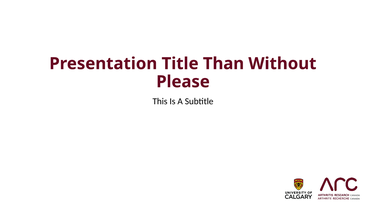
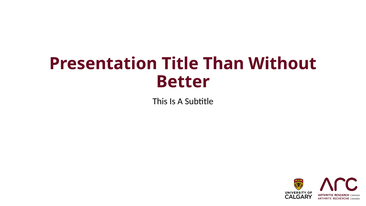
Please: Please -> Better (183, 82)
